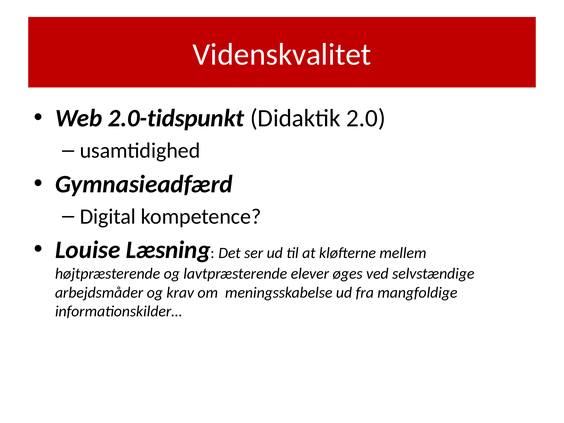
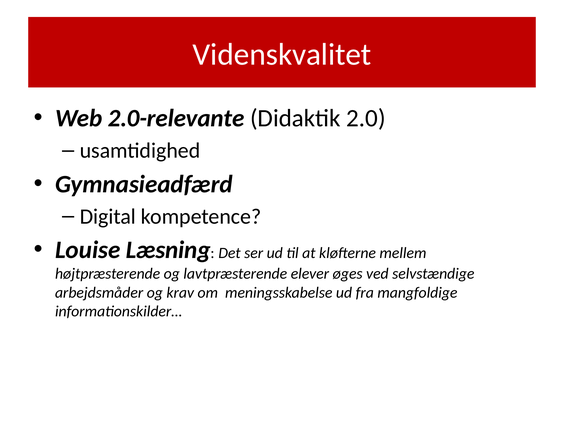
2.0-tidspunkt: 2.0-tidspunkt -> 2.0-relevante (176, 118)
